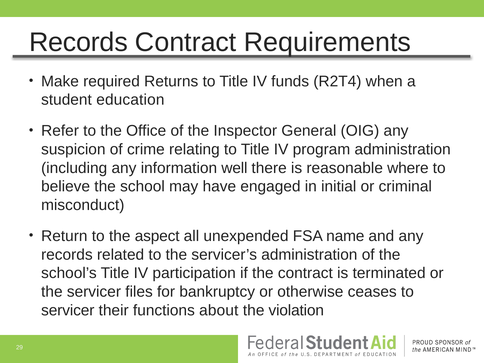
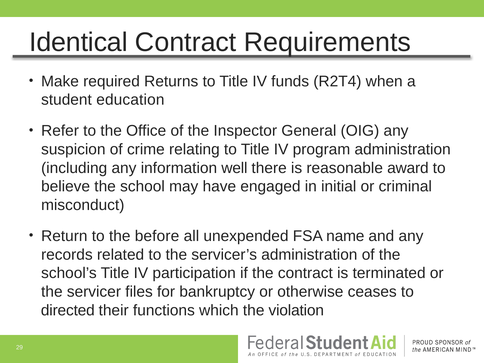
Records: Records -> Identical (78, 42)
where: where -> award (408, 168)
aspect: aspect -> before (157, 236)
servicer: servicer -> directed (68, 310)
about: about -> which (219, 310)
